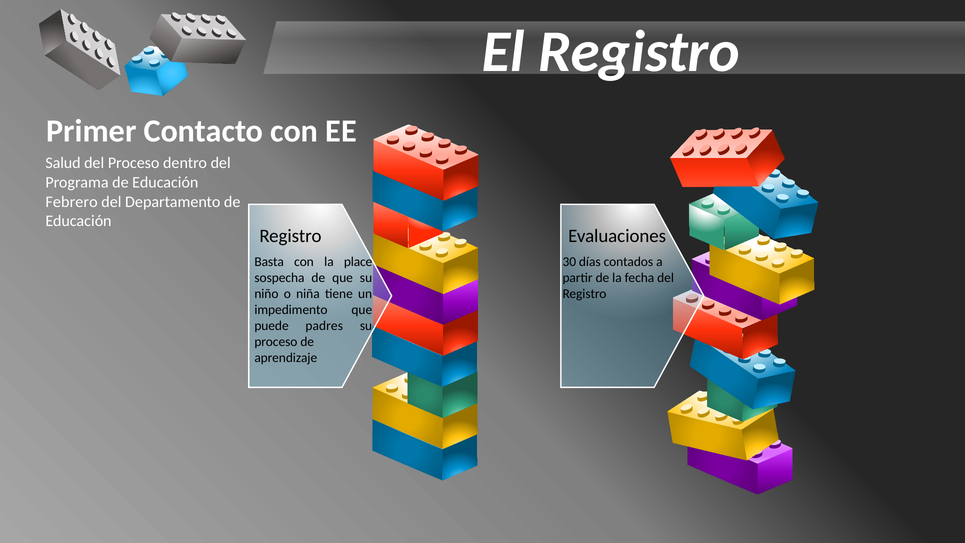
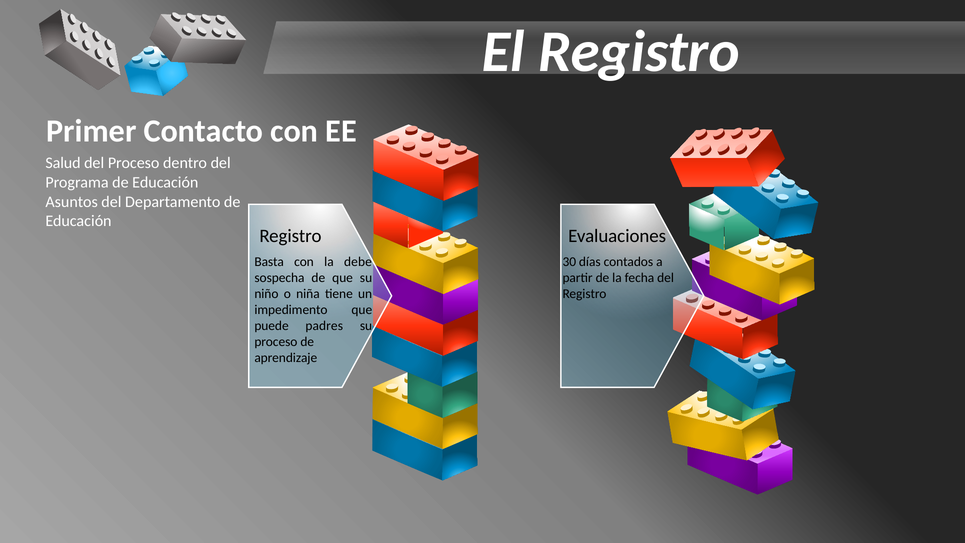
Febrero: Febrero -> Asuntos (72, 202)
place: place -> debe (358, 262)
